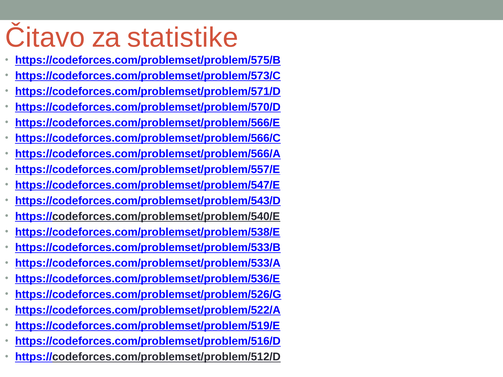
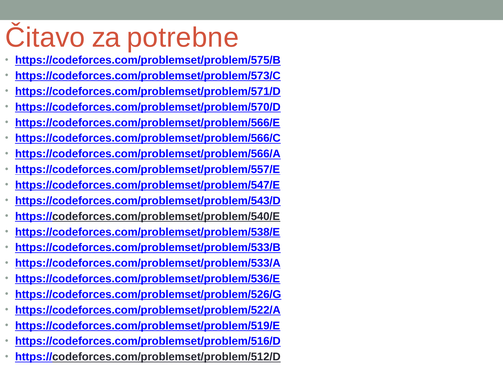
statistike: statistike -> potrebne (183, 38)
